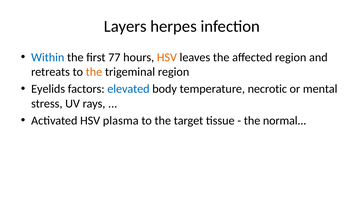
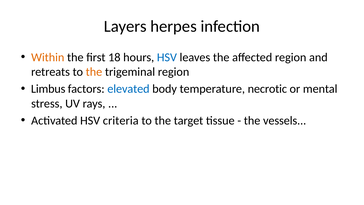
Within colour: blue -> orange (48, 57)
77: 77 -> 18 (114, 57)
HSV colour: orange -> blue (167, 57)
Eyelids: Eyelids -> Limbus (48, 89)
plasma: plasma -> criteria (121, 120)
normal: normal -> vessels (285, 120)
